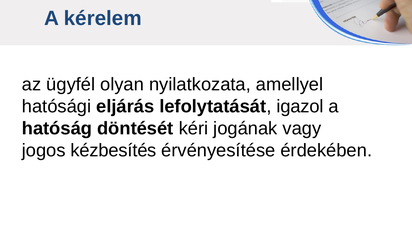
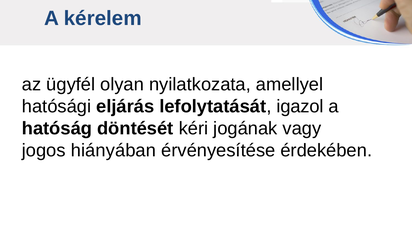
kézbesítés: kézbesítés -> hiányában (113, 150)
